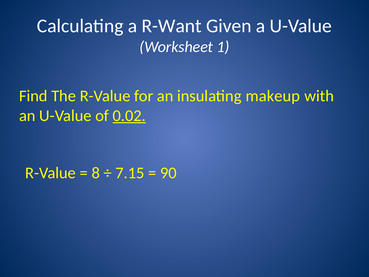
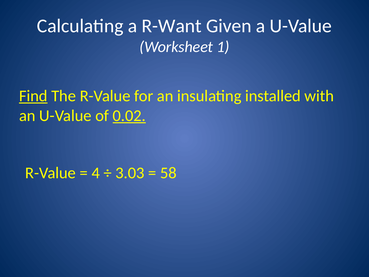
Find underline: none -> present (33, 96)
makeup: makeup -> installed (273, 96)
8: 8 -> 4 (96, 173)
7.15: 7.15 -> 3.03 (130, 173)
90: 90 -> 58 (168, 173)
